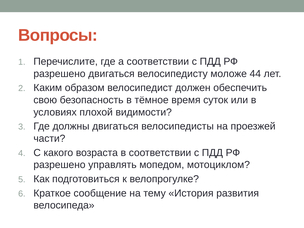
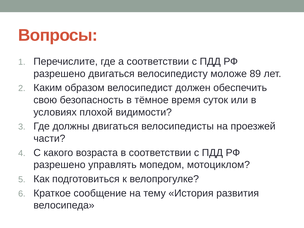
44: 44 -> 89 (255, 74)
